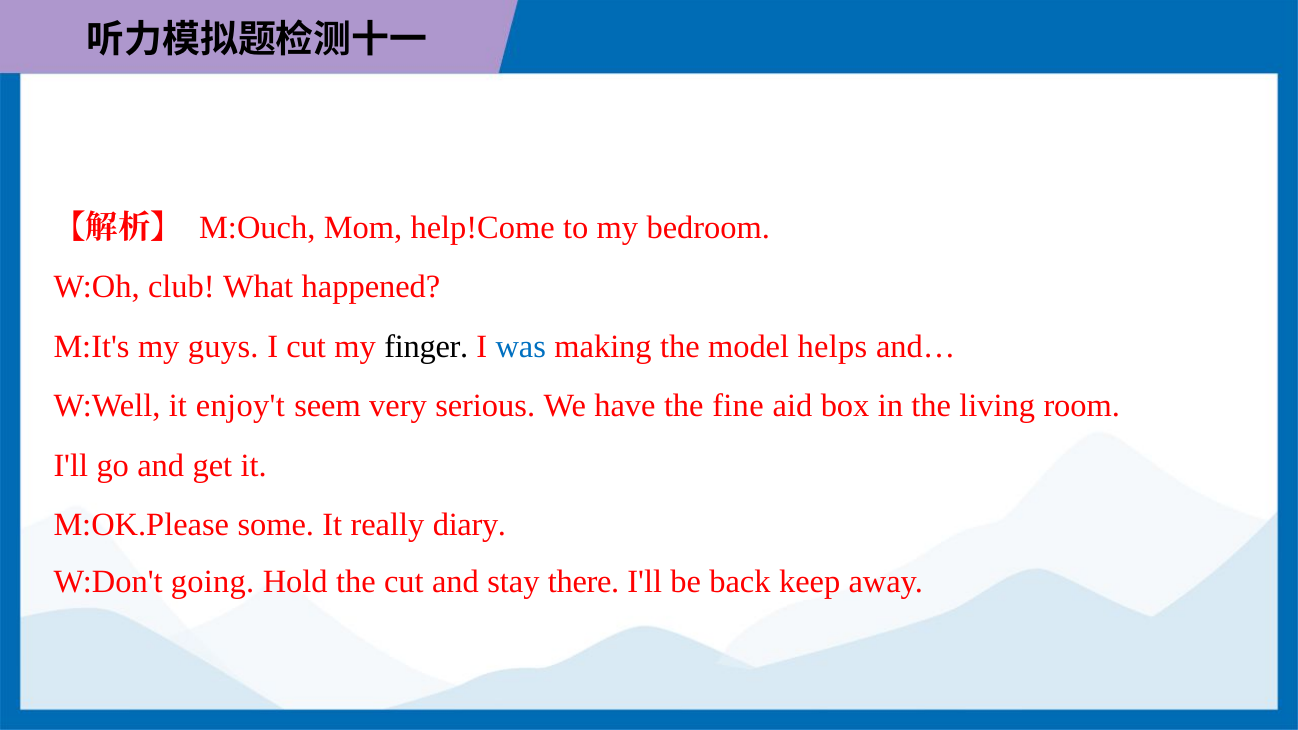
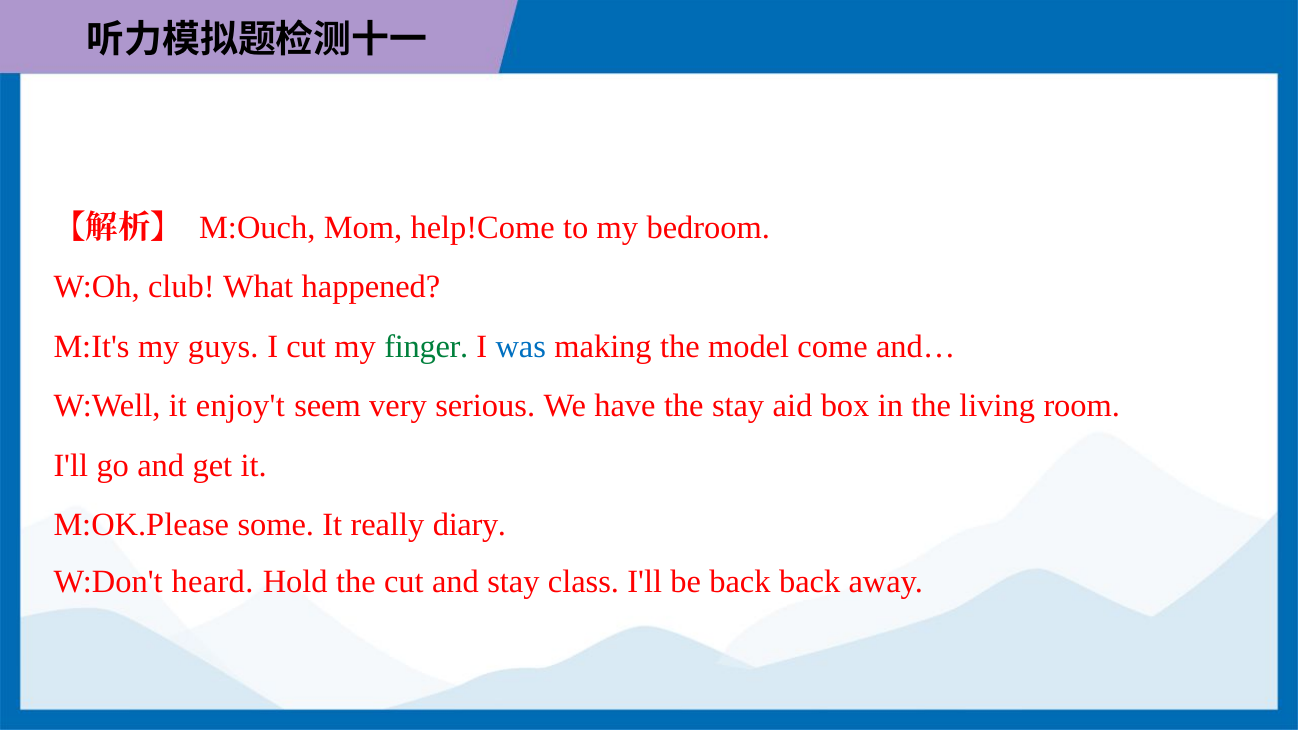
finger colour: black -> green (426, 347)
helps: helps -> come (833, 347)
the fine: fine -> stay (738, 406)
going: going -> heard (213, 582)
there: there -> class (584, 582)
back keep: keep -> back (810, 582)
